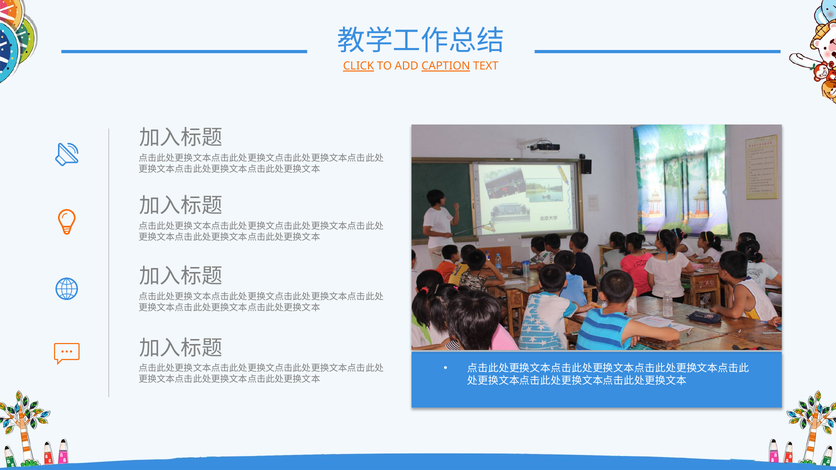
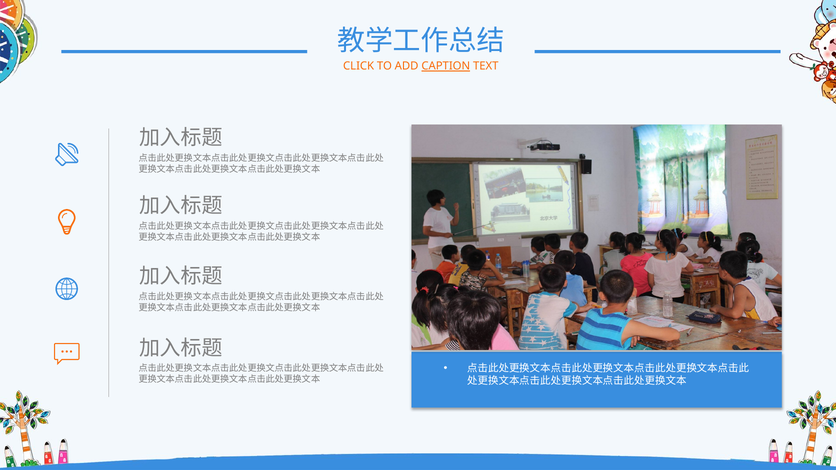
CLICK underline: present -> none (359, 66)
